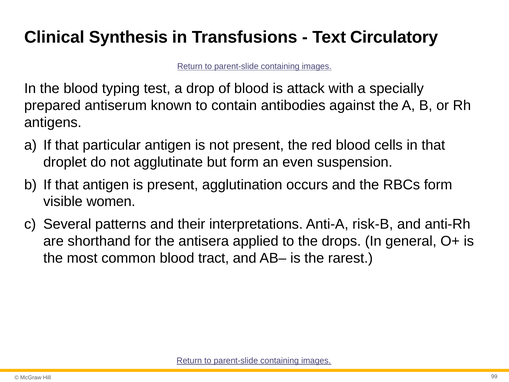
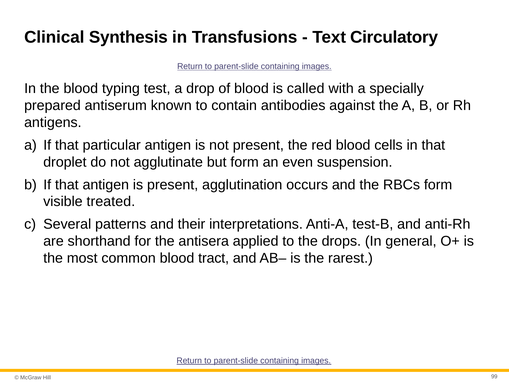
attack: attack -> called (306, 88)
women: women -> treated (111, 202)
risk-B: risk-B -> test-B (373, 224)
